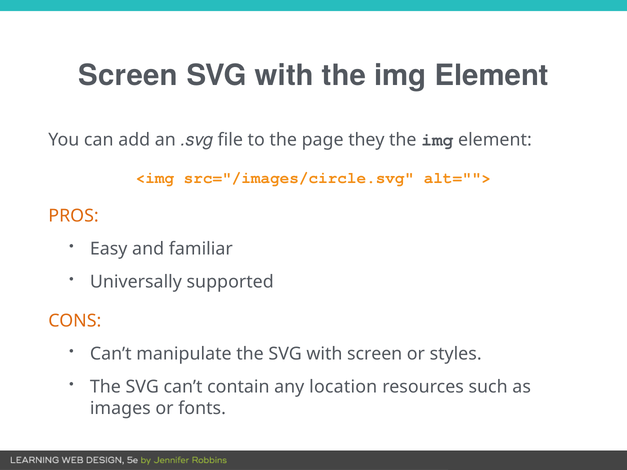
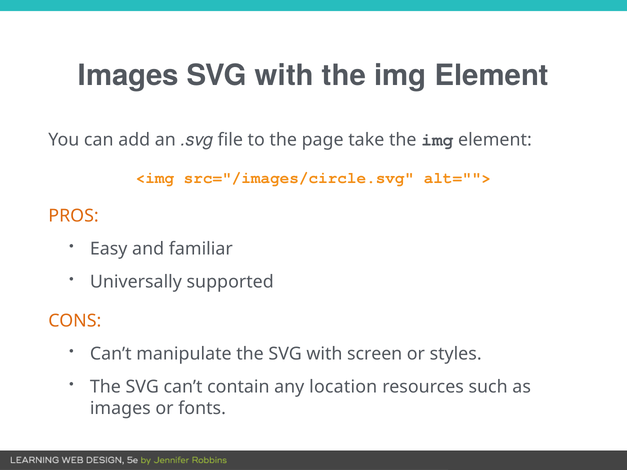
Screen: Screen -> Images (128, 76)
they: they -> take (366, 140)
